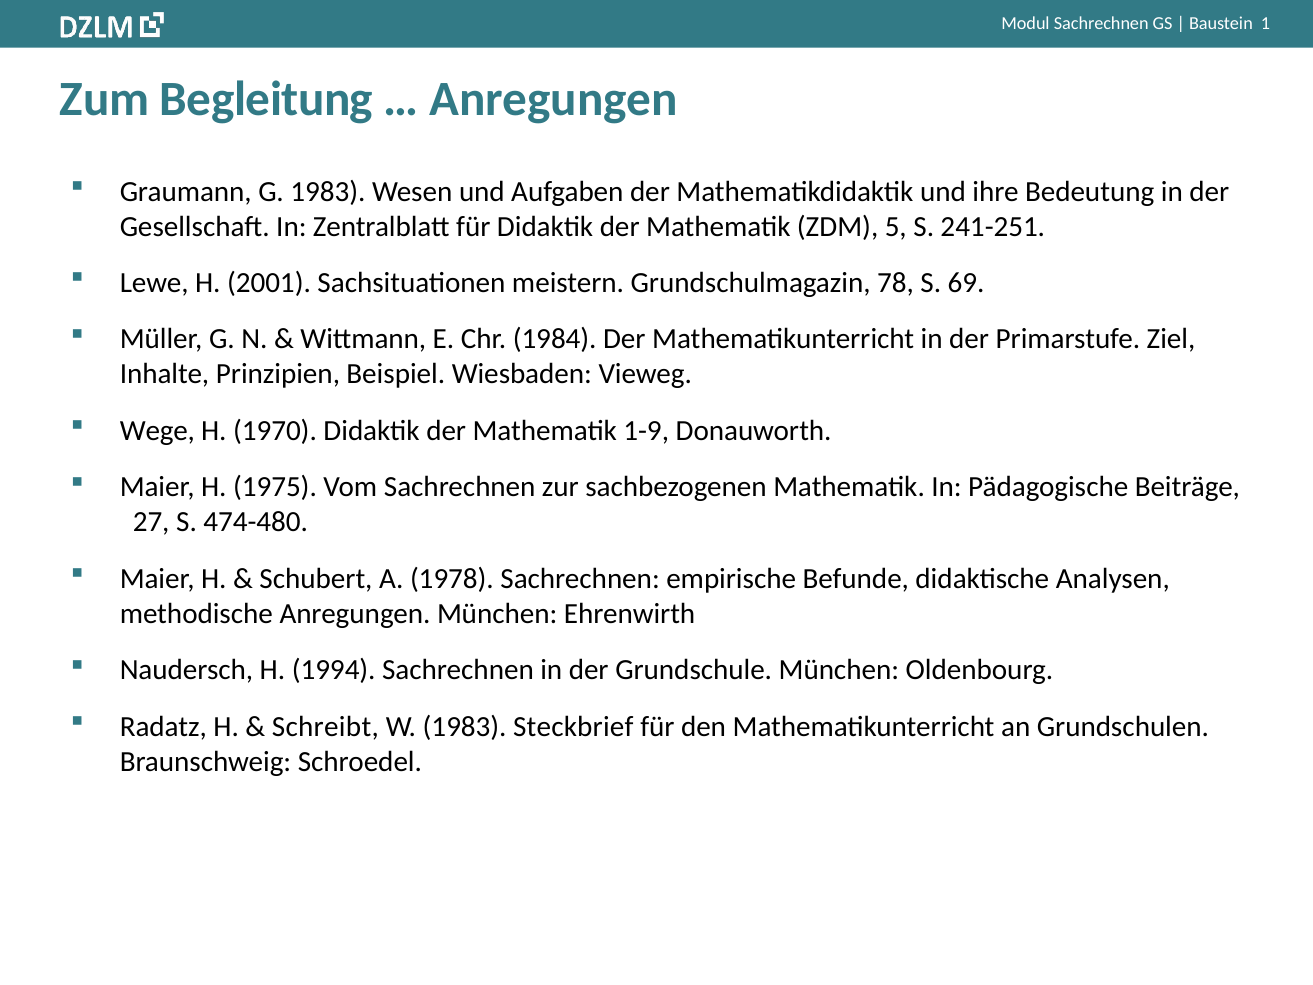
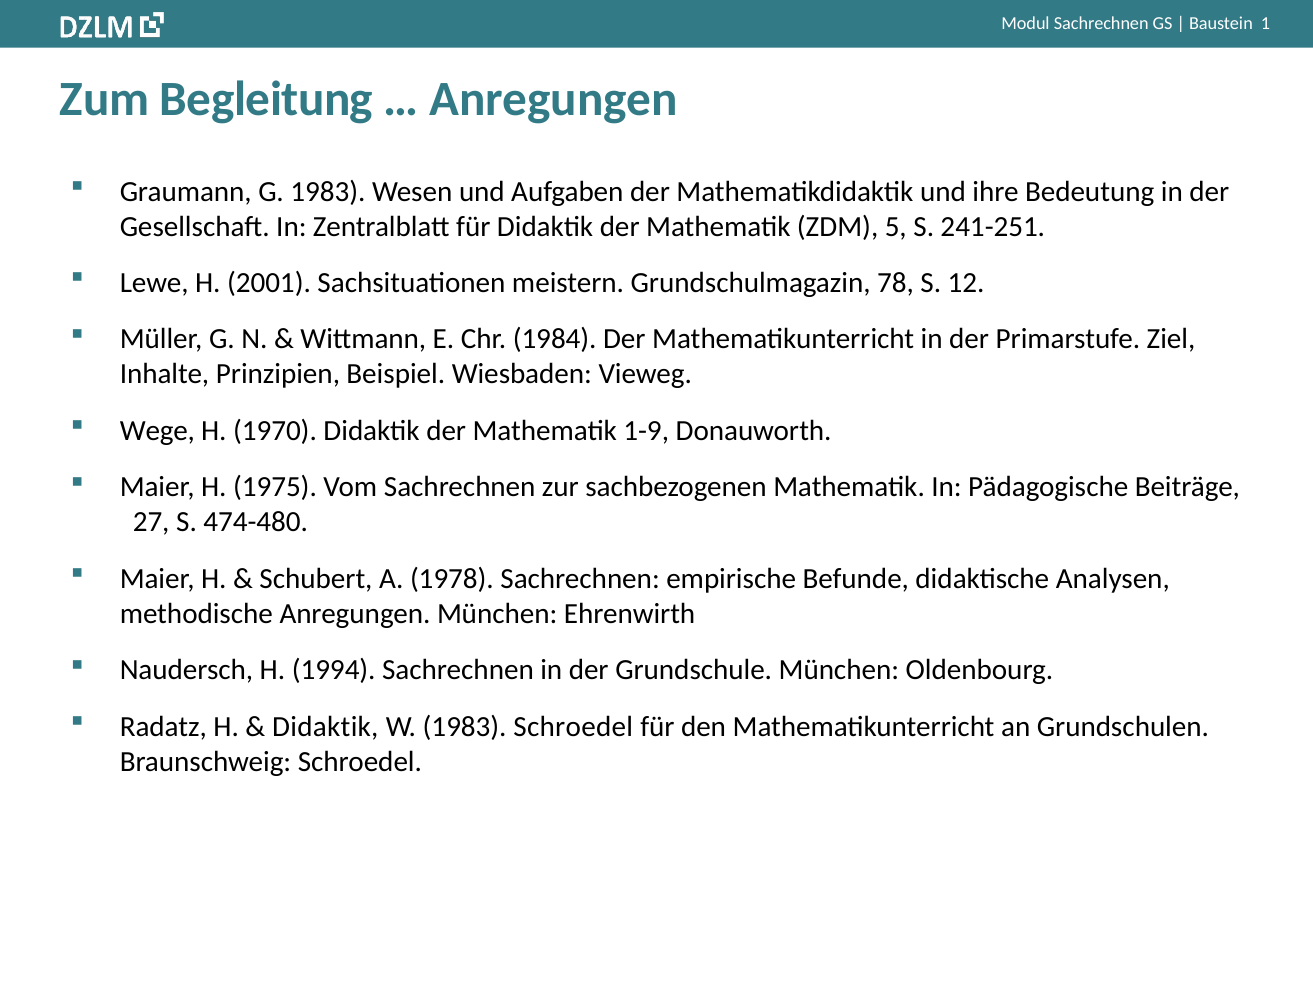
69: 69 -> 12 (966, 283)
Schreibt: Schreibt -> Didaktik (325, 726)
1983 Steckbrief: Steckbrief -> Schroedel (573, 726)
